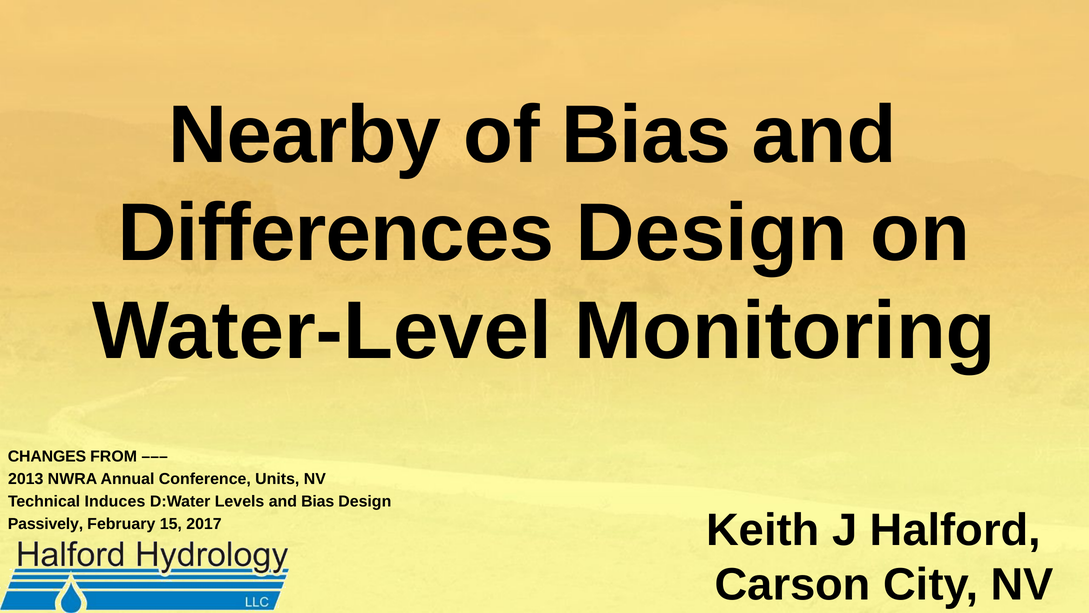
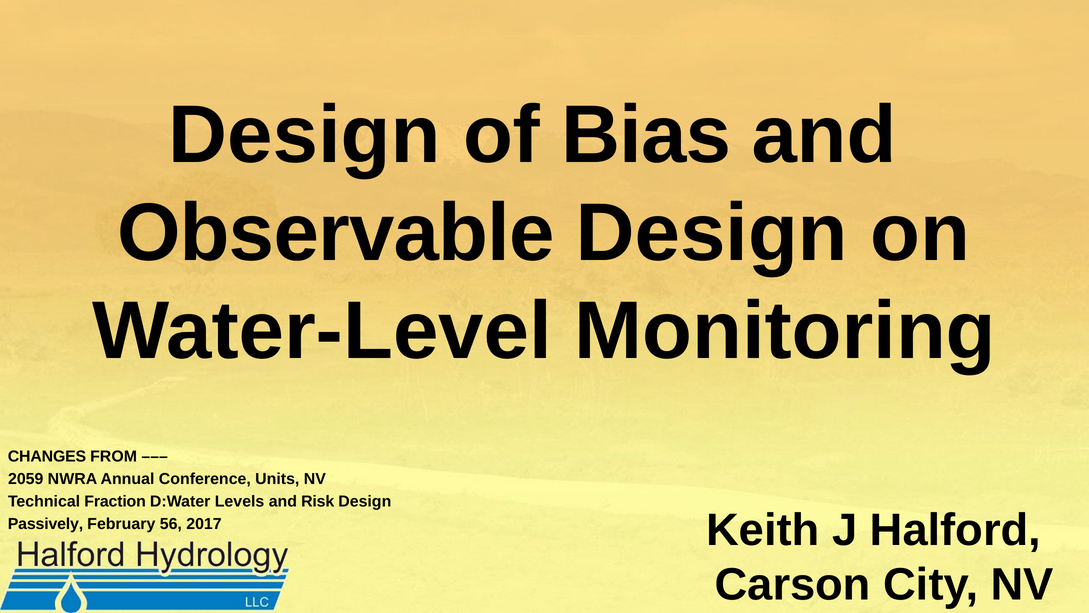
Nearby: Nearby -> Design (304, 135)
Differences: Differences -> Observable (336, 233)
2013: 2013 -> 2059 (26, 479)
Induces: Induces -> Fraction (115, 501)
and Bias: Bias -> Risk (318, 501)
15: 15 -> 56 (171, 524)
